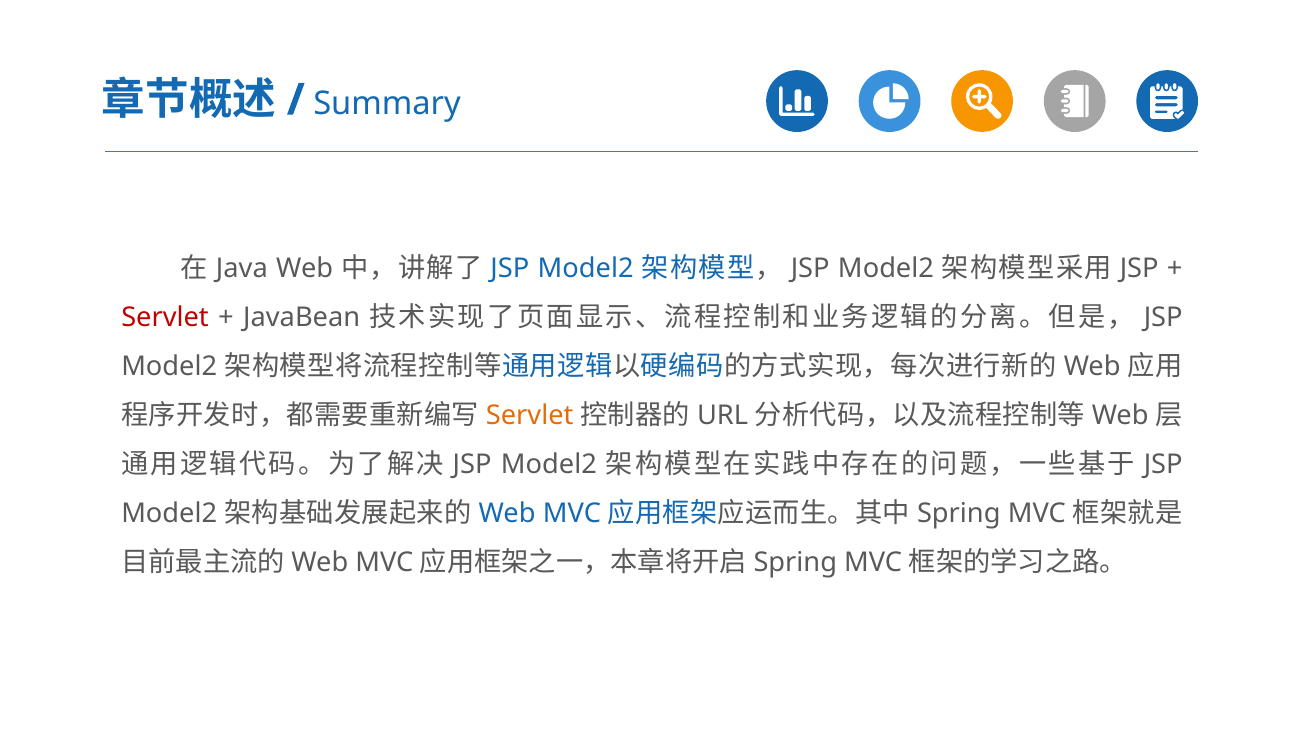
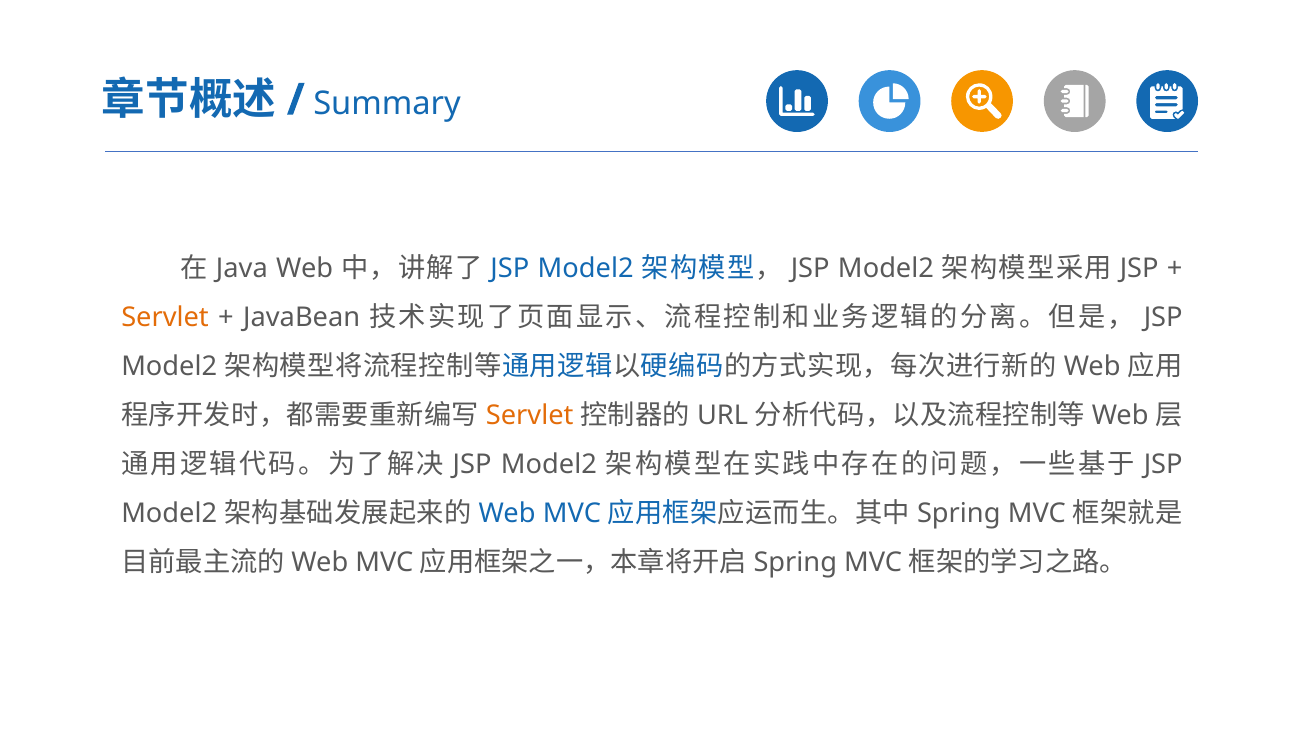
Servlet colour: red -> orange (165, 317)
